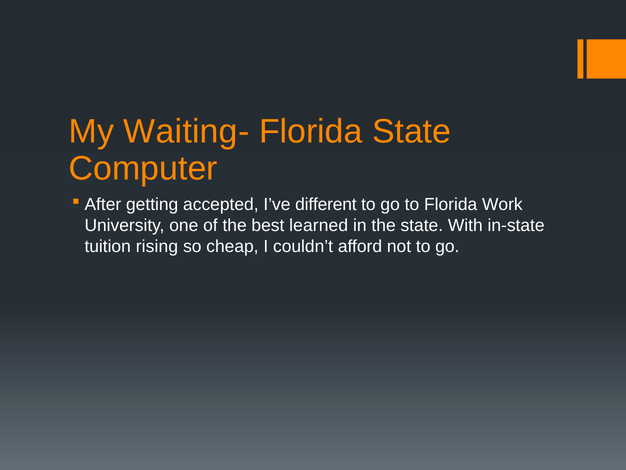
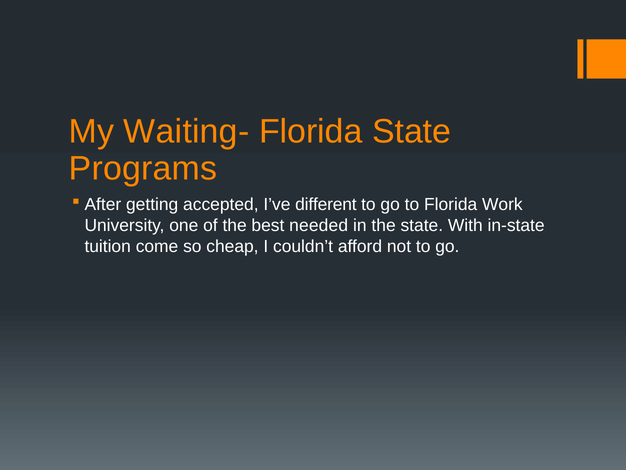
Computer: Computer -> Programs (143, 168)
learned: learned -> needed (319, 225)
rising: rising -> come (157, 246)
